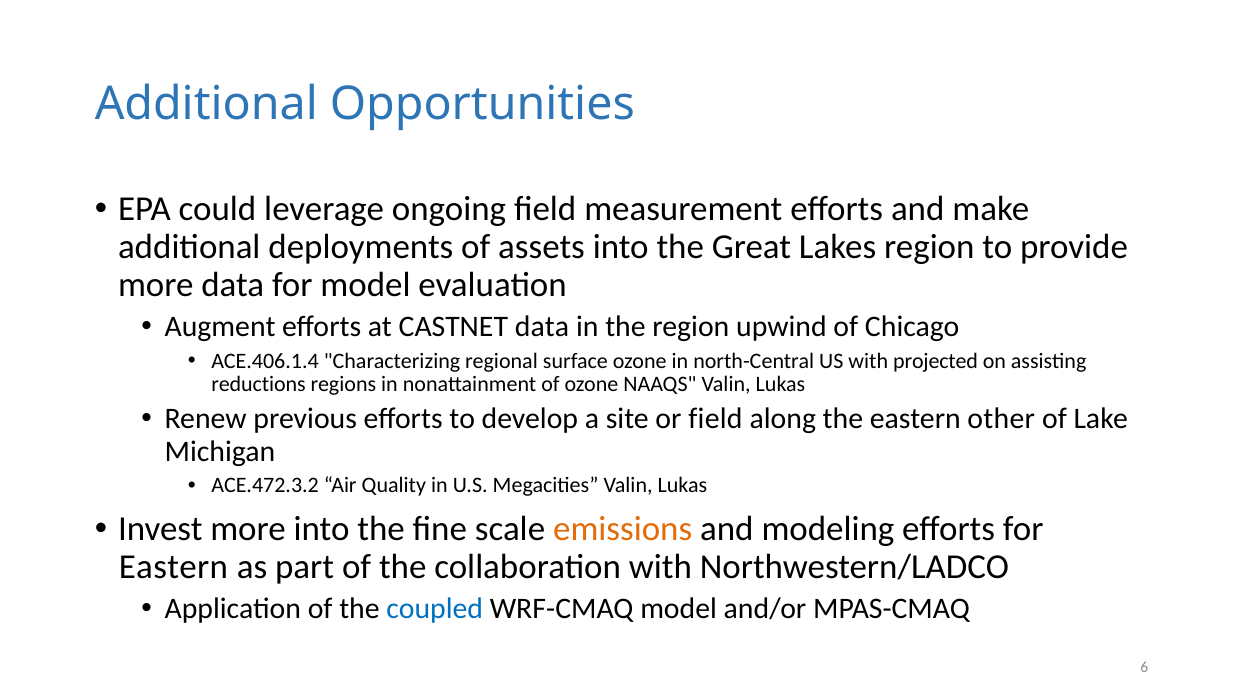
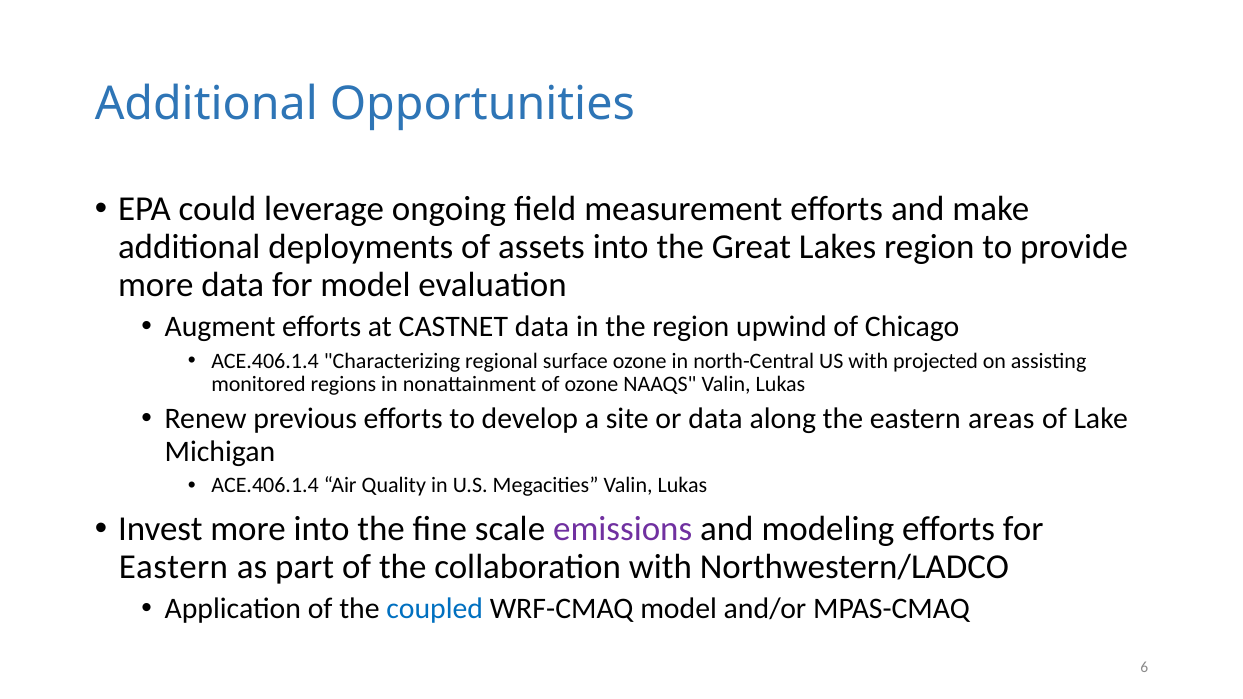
reductions: reductions -> monitored (258, 385)
or field: field -> data (716, 419)
other: other -> areas (1001, 419)
ACE.472.3.2: ACE.472.3.2 -> ACE.406.1.4 (265, 486)
emissions colour: orange -> purple (623, 529)
